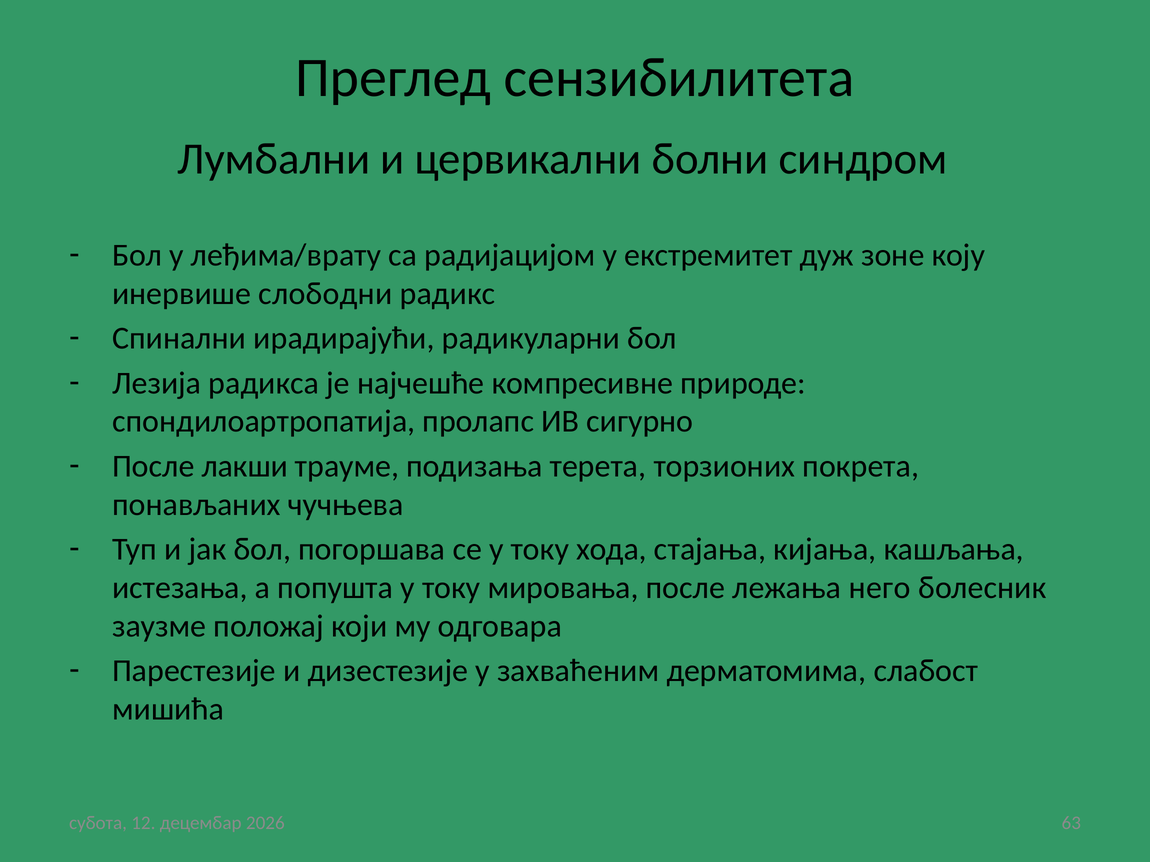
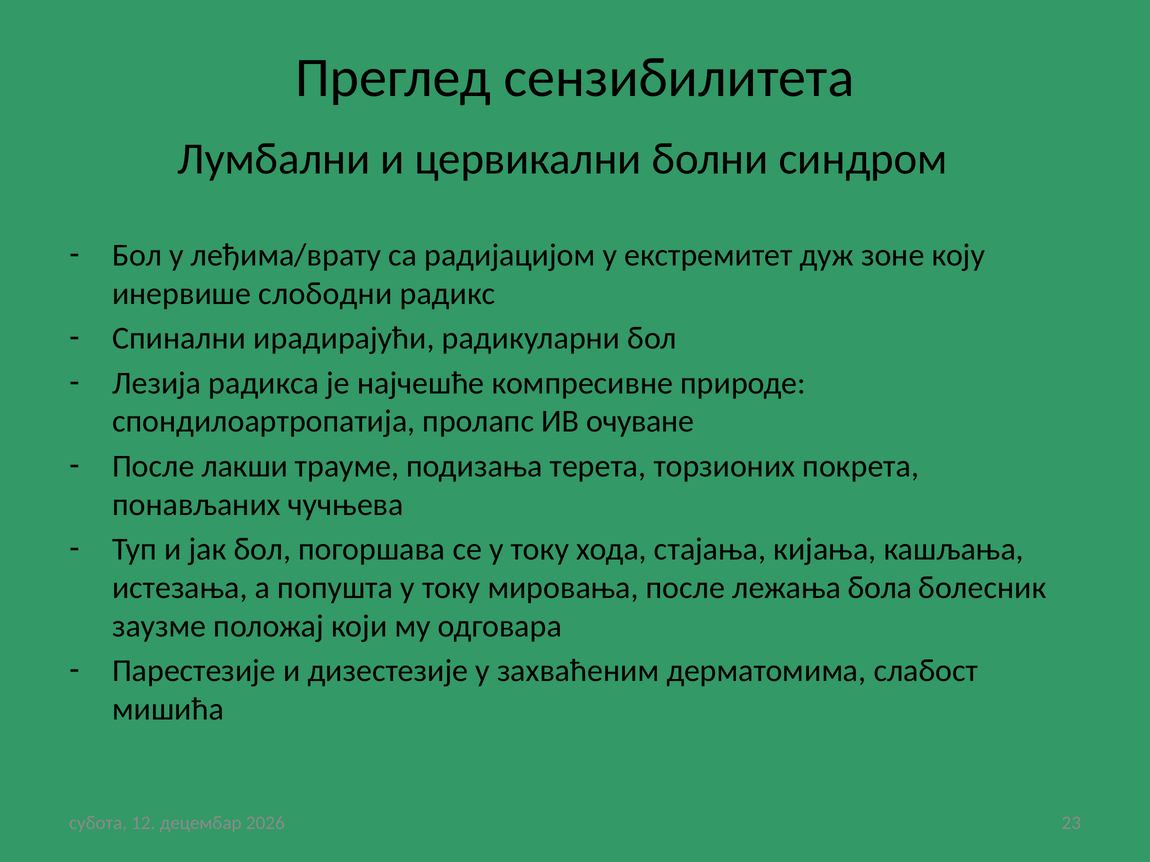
сигурно: сигурно -> очуване (640, 422)
него: него -> бола (880, 588)
63: 63 -> 23 (1071, 823)
